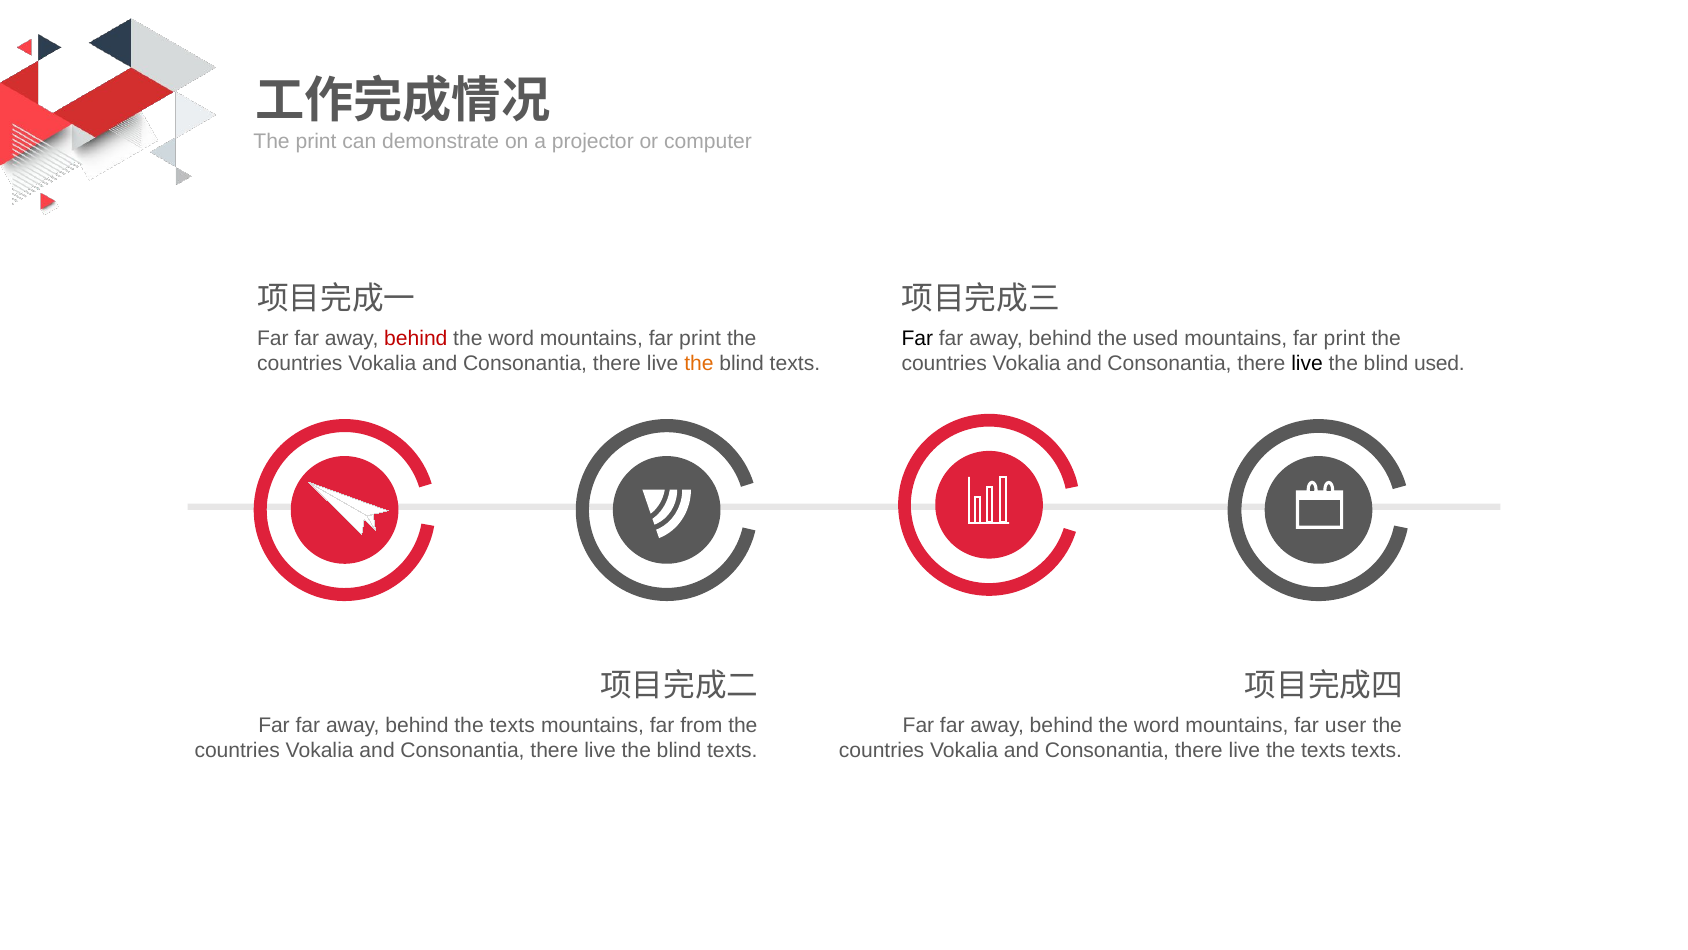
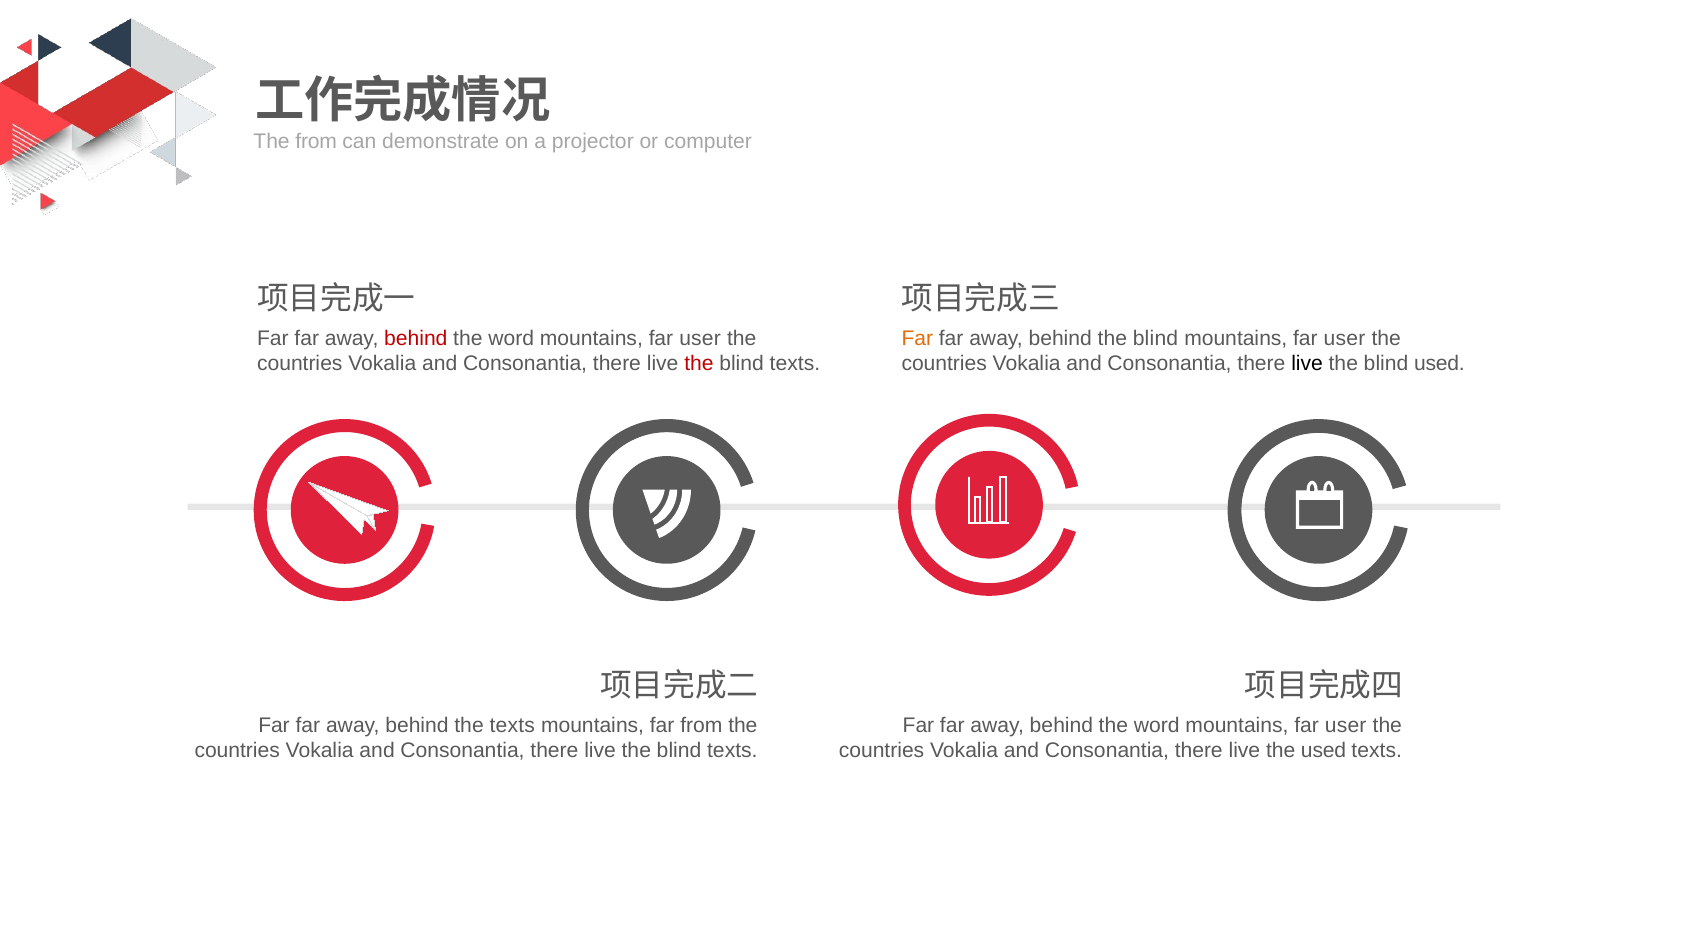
The print: print -> from (316, 141)
print: print -> user (700, 338)
Far colour: black -> orange (917, 338)
behind the used: used -> blind (1155, 338)
print: print -> user (1345, 338)
the colour: orange -> red (699, 363)
live the texts: texts -> used (1324, 750)
